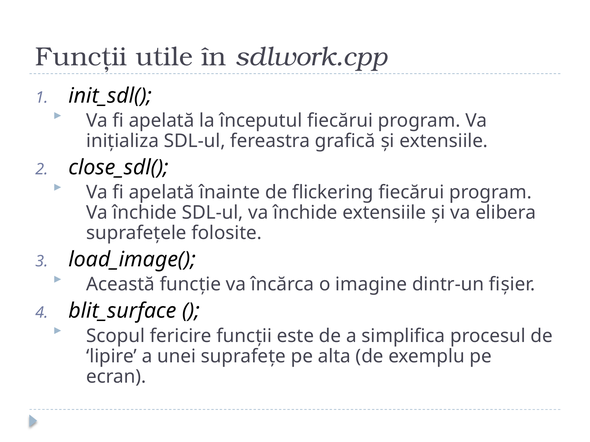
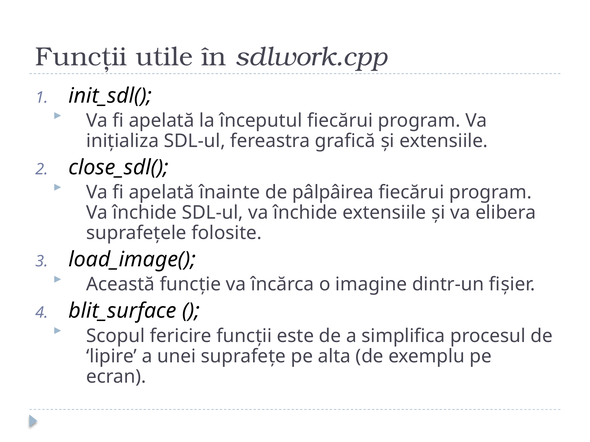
flickering: flickering -> pâlpâirea (333, 193)
